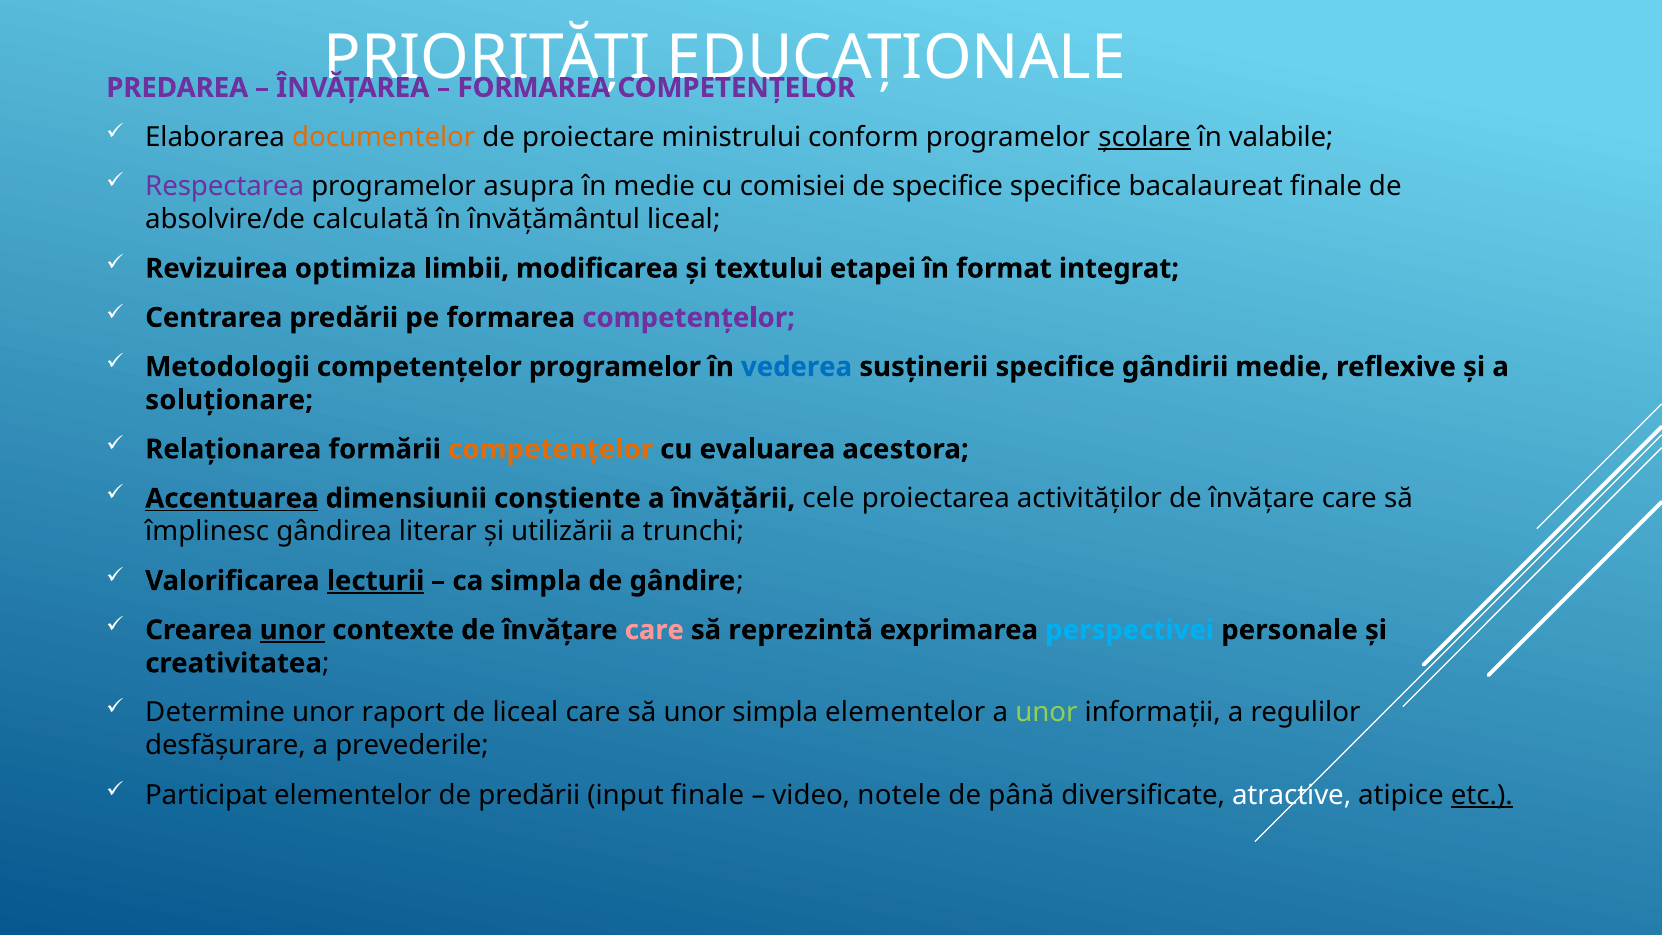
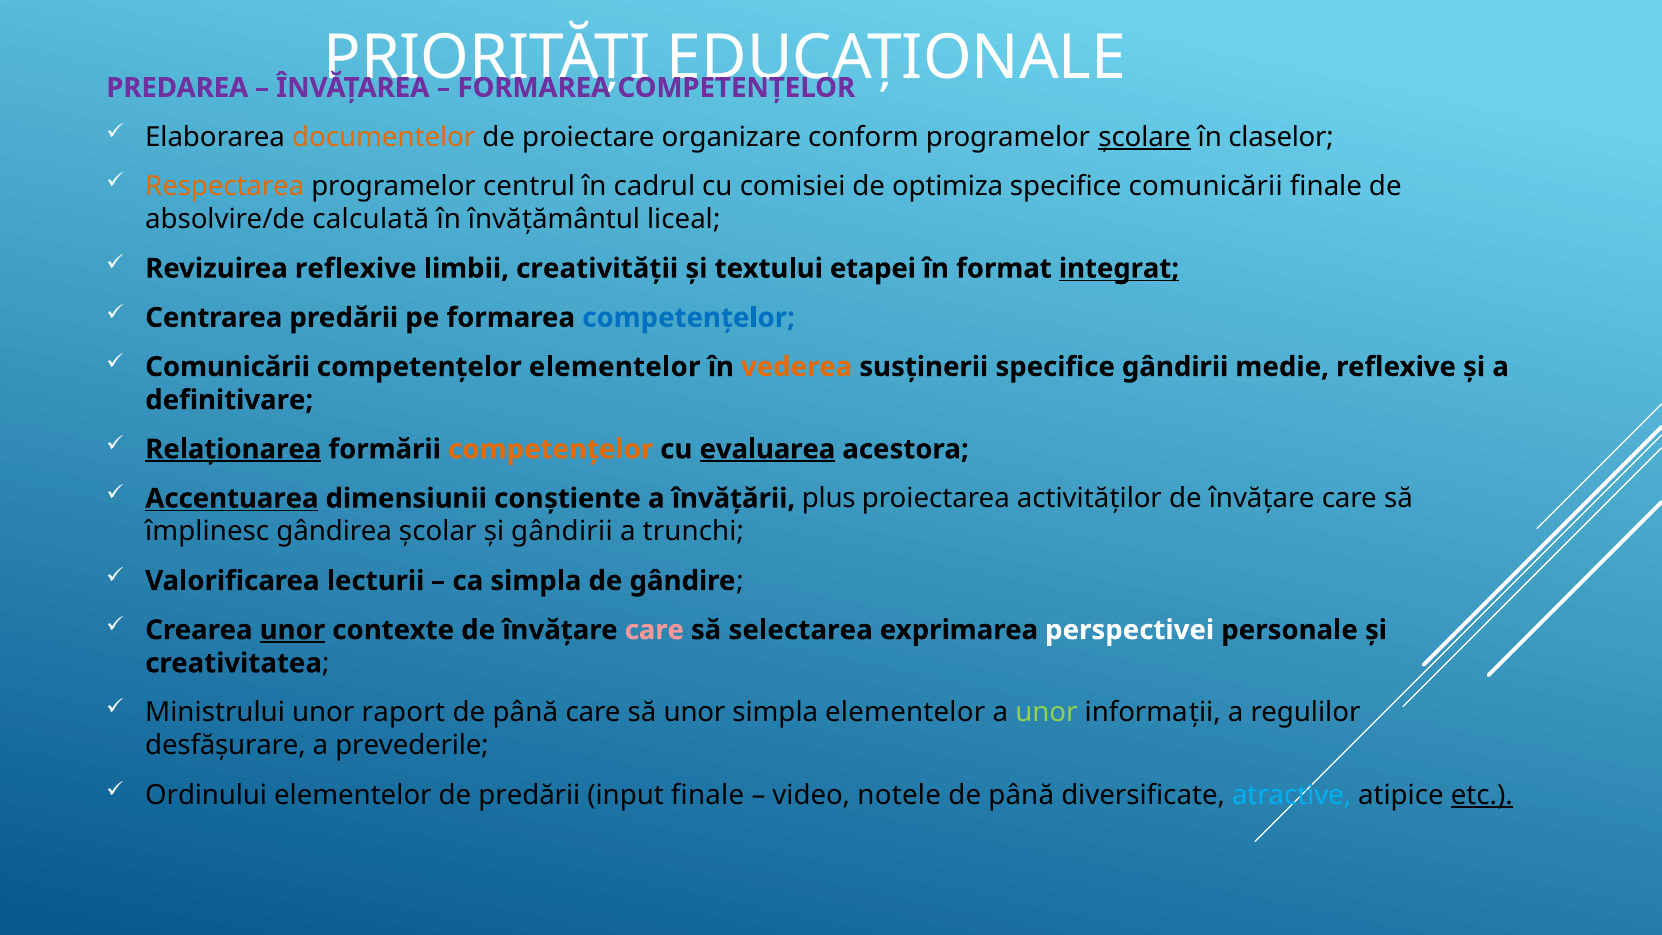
ministrului: ministrului -> organizare (731, 137)
valabile: valabile -> claselor (1281, 137)
Respectarea colour: purple -> orange (225, 186)
asupra: asupra -> centrul (529, 186)
în medie: medie -> cadrul (654, 186)
de specifice: specifice -> optimiza (948, 186)
specifice bacalaureat: bacalaureat -> comunicării (1206, 186)
Revizuirea optimiza: optimiza -> reflexive (356, 268)
modificarea: modificarea -> creativității (597, 268)
integrat underline: none -> present (1119, 268)
competențelor colour: purple -> blue (689, 318)
Metodologii: Metodologii -> Comunicării (228, 367)
competențelor programelor: programelor -> elementelor (615, 367)
vederea colour: blue -> orange (797, 367)
soluționare: soluționare -> definitivare (229, 400)
Relaționarea underline: none -> present (233, 449)
evaluarea underline: none -> present (767, 449)
cele: cele -> plus (829, 498)
literar: literar -> școlar (438, 532)
și utilizării: utilizării -> gândirii (562, 532)
lecturii underline: present -> none (376, 581)
reprezintă: reprezintă -> selectarea (801, 630)
perspectivei colour: light blue -> white (1130, 630)
Determine: Determine -> Ministrului (215, 712)
liceal: liceal -> până (525, 712)
Participat: Participat -> Ordinului (206, 795)
atractive colour: white -> light blue (1292, 795)
